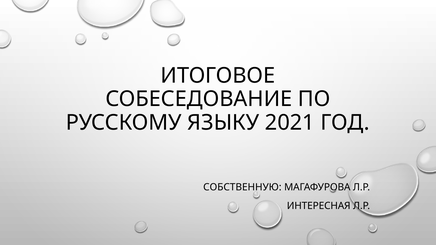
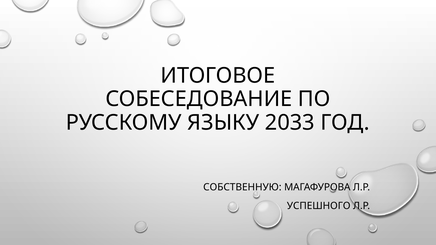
2021: 2021 -> 2033 (290, 123)
ИНТЕРЕСНАЯ: ИНТЕРЕСНАЯ -> УСПЕШНОГО (319, 206)
